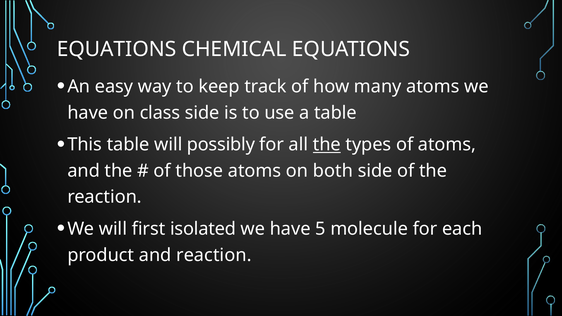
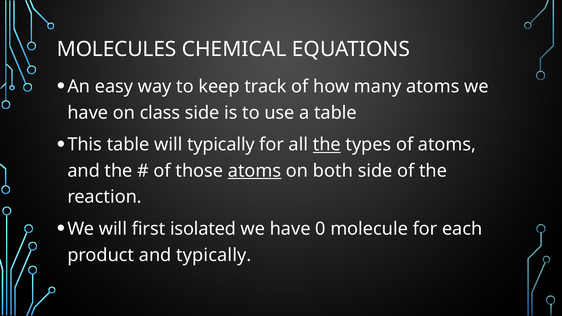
EQUATIONS: EQUATIONS -> MOLECULES (117, 49)
will possibly: possibly -> typically (221, 145)
atoms underline: none -> present (255, 171)
5: 5 -> 0 (320, 229)
and reaction: reaction -> typically (214, 255)
